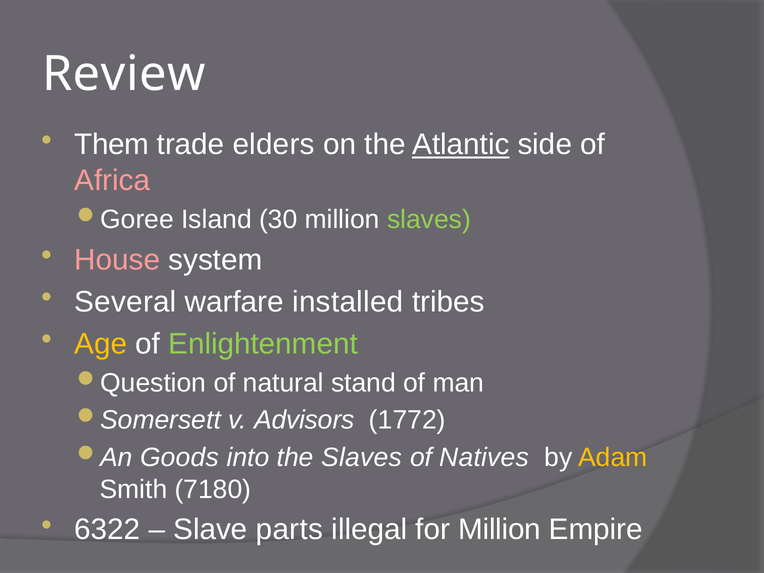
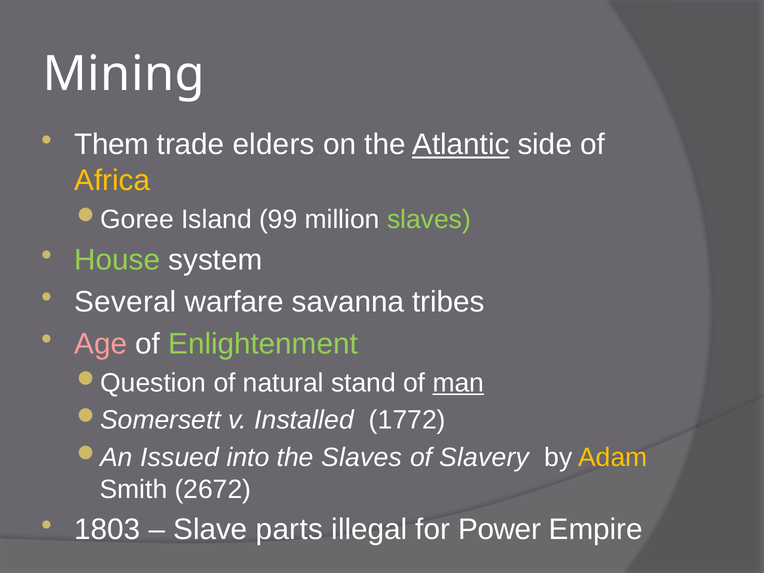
Review: Review -> Mining (124, 74)
Africa colour: pink -> yellow (112, 180)
30: 30 -> 99 (278, 219)
House colour: pink -> light green (117, 260)
installed: installed -> savanna (348, 302)
Age colour: yellow -> pink (101, 344)
man underline: none -> present (458, 383)
Advisors: Advisors -> Installed (304, 420)
Goods: Goods -> Issued (180, 457)
Natives: Natives -> Slavery (484, 457)
7180: 7180 -> 2672 (213, 489)
6322: 6322 -> 1803 (107, 530)
for Million: Million -> Power (500, 530)
